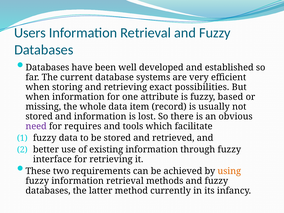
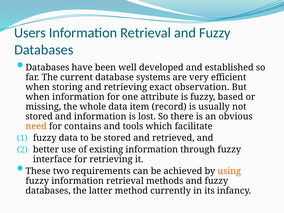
possibilities: possibilities -> observation (202, 87)
need colour: purple -> orange (36, 126)
requires: requires -> contains (83, 126)
